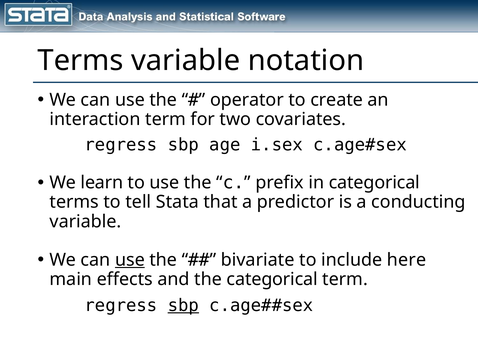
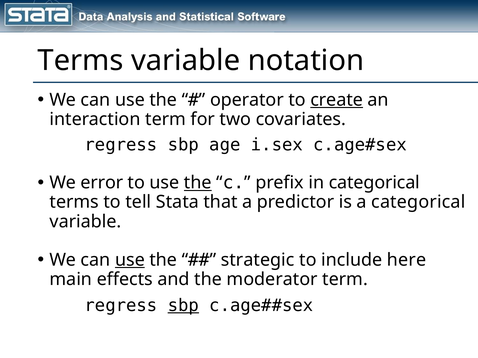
create underline: none -> present (337, 100)
learn: learn -> error (102, 183)
the underline: none -> present (198, 183)
a conducting: conducting -> categorical (418, 202)
bivariate: bivariate -> strategic (258, 260)
the categorical: categorical -> moderator (272, 280)
